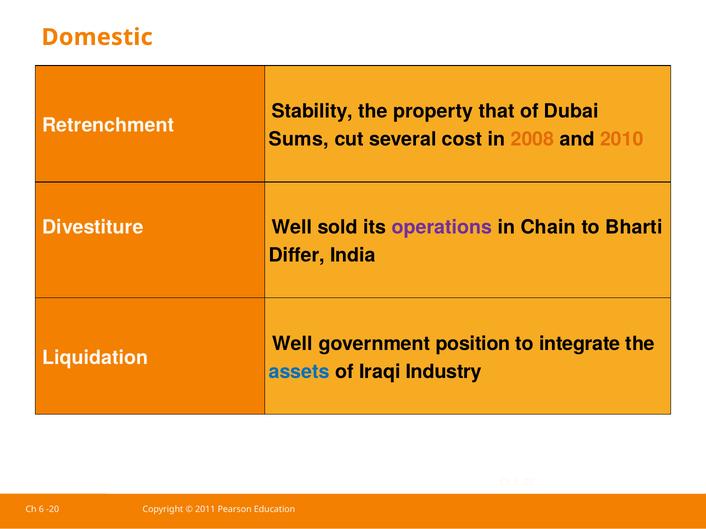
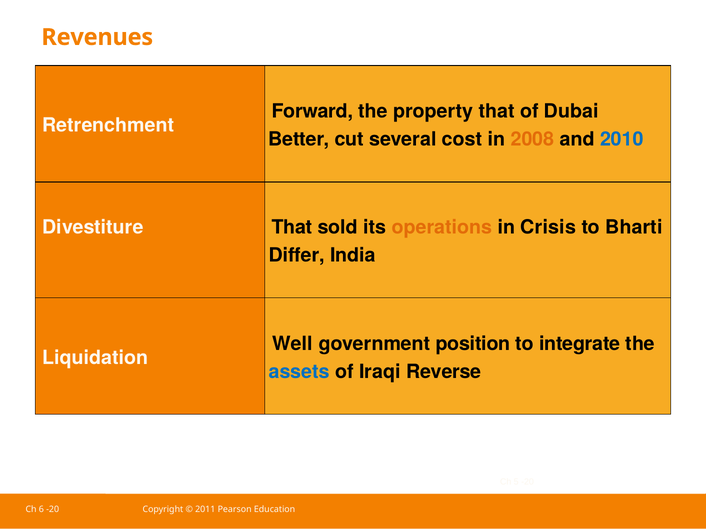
Domestic: Domestic -> Revenues (97, 37)
Stability: Stability -> Forward (312, 111)
Sums: Sums -> Better (299, 140)
2010 colour: orange -> blue (622, 140)
Divestiture Well: Well -> That (292, 227)
operations colour: purple -> orange (442, 227)
Chain: Chain -> Crisis (548, 227)
Industry: Industry -> Reverse (444, 372)
